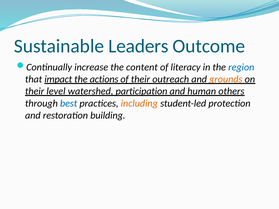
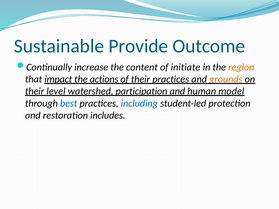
Leaders: Leaders -> Provide (138, 46)
literacy: literacy -> initiate (186, 67)
region colour: blue -> orange (241, 67)
their outreach: outreach -> practices (171, 79)
others: others -> model (231, 91)
including colour: orange -> blue (139, 103)
building: building -> includes (108, 116)
